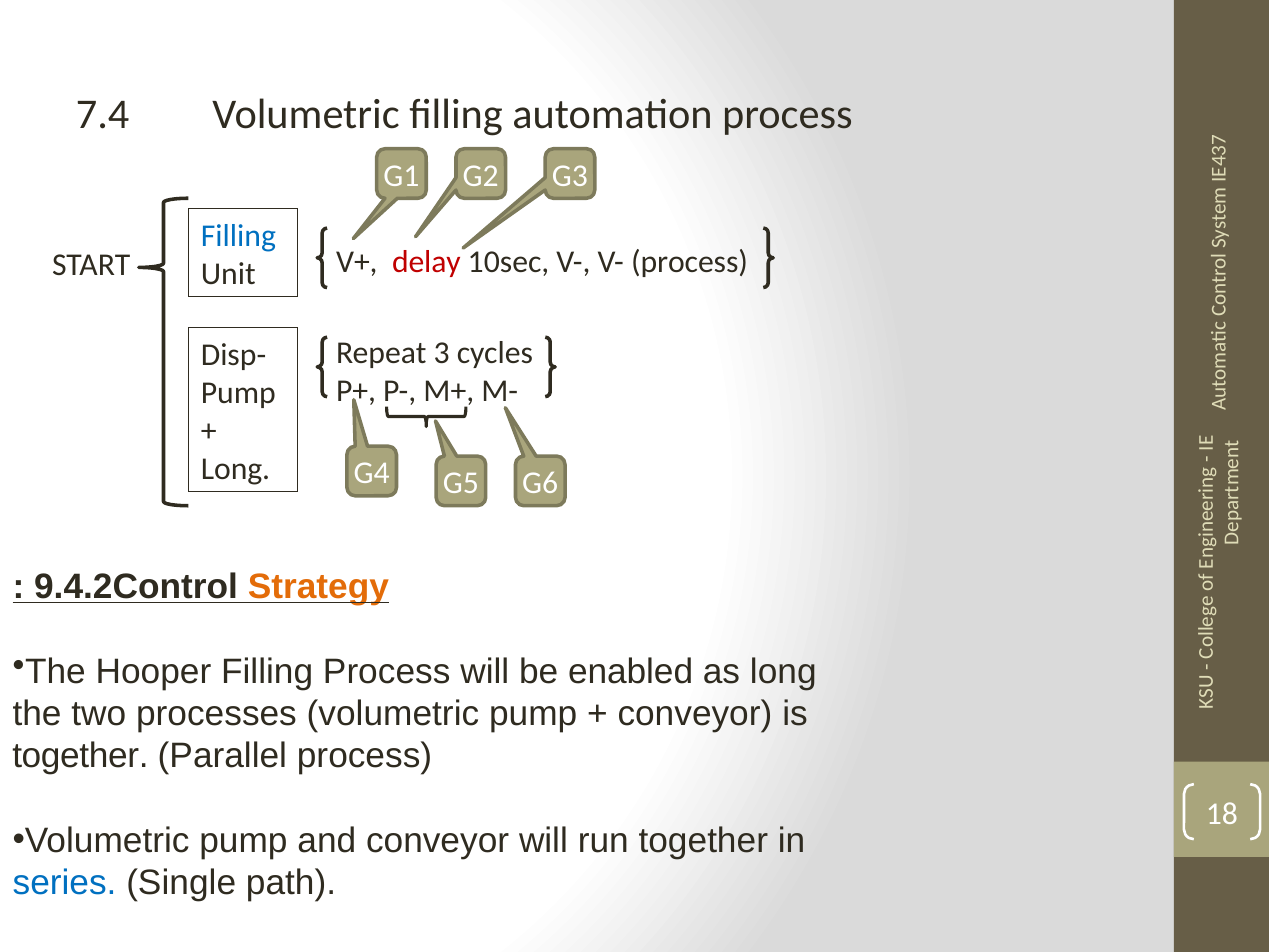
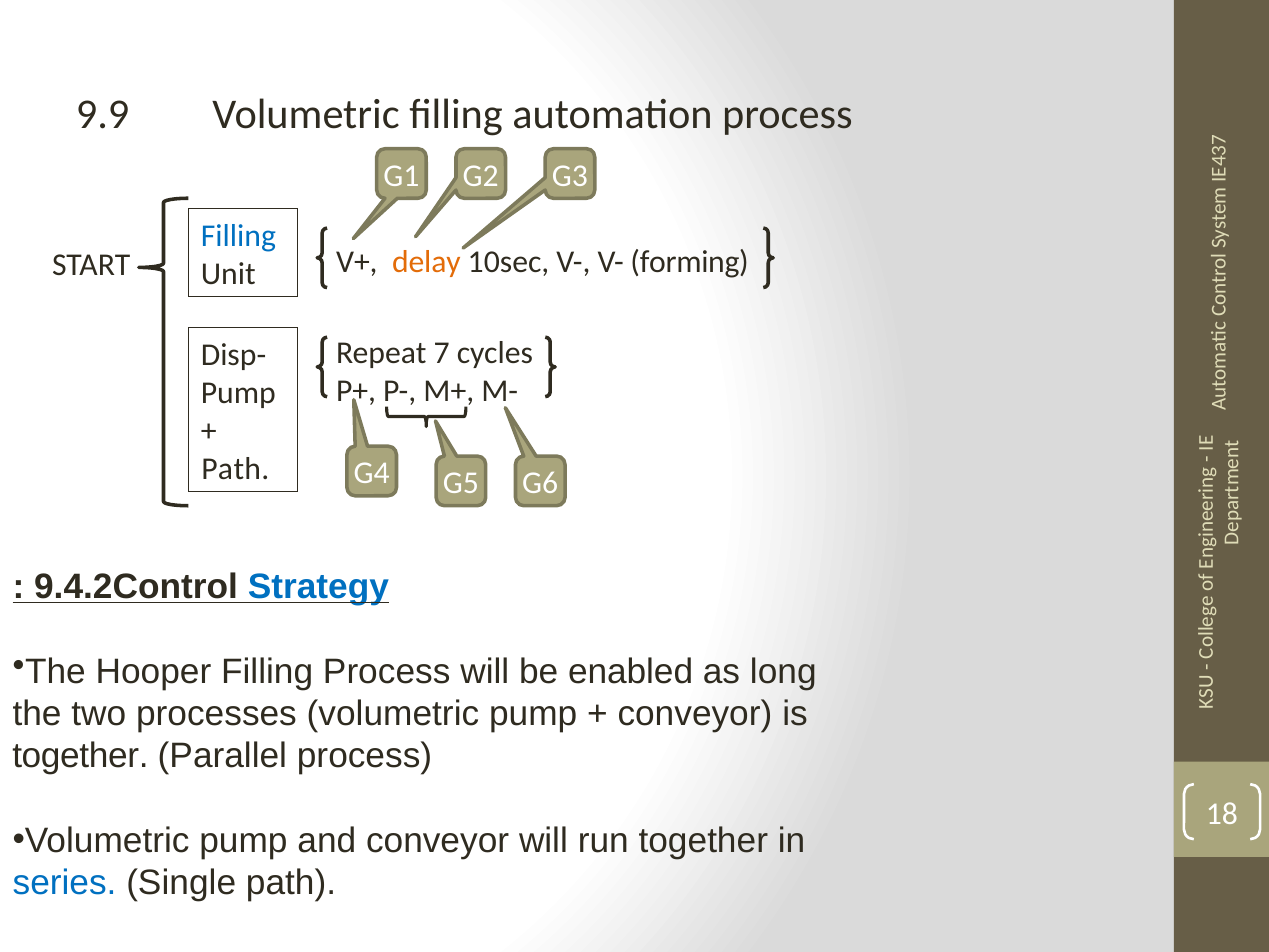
7.4: 7.4 -> 9.9 (103, 114)
delay colour: red -> orange (426, 262)
V- process: process -> forming (690, 262)
Repeat 3: 3 -> 7 (442, 352)
Long: Long -> Path (235, 469)
Strategy colour: orange -> blue (318, 587)
